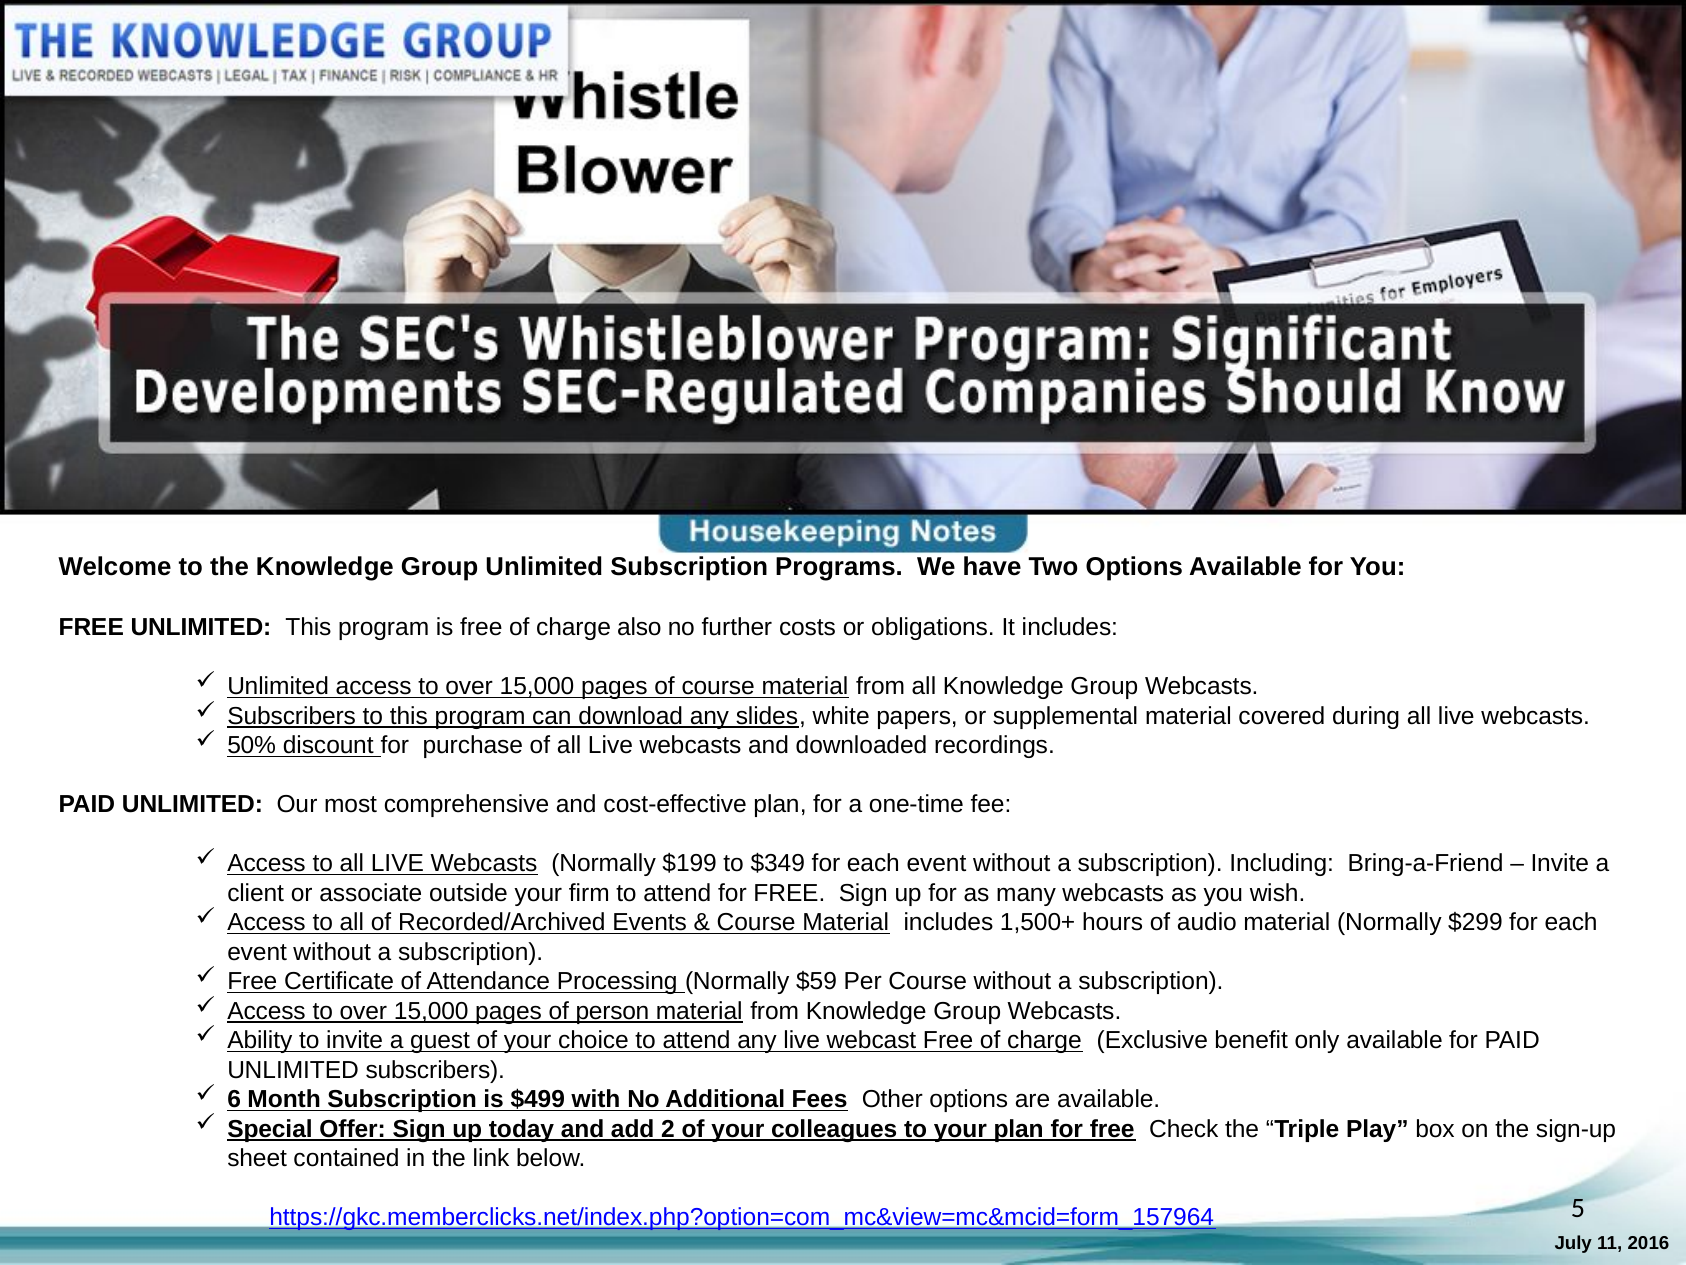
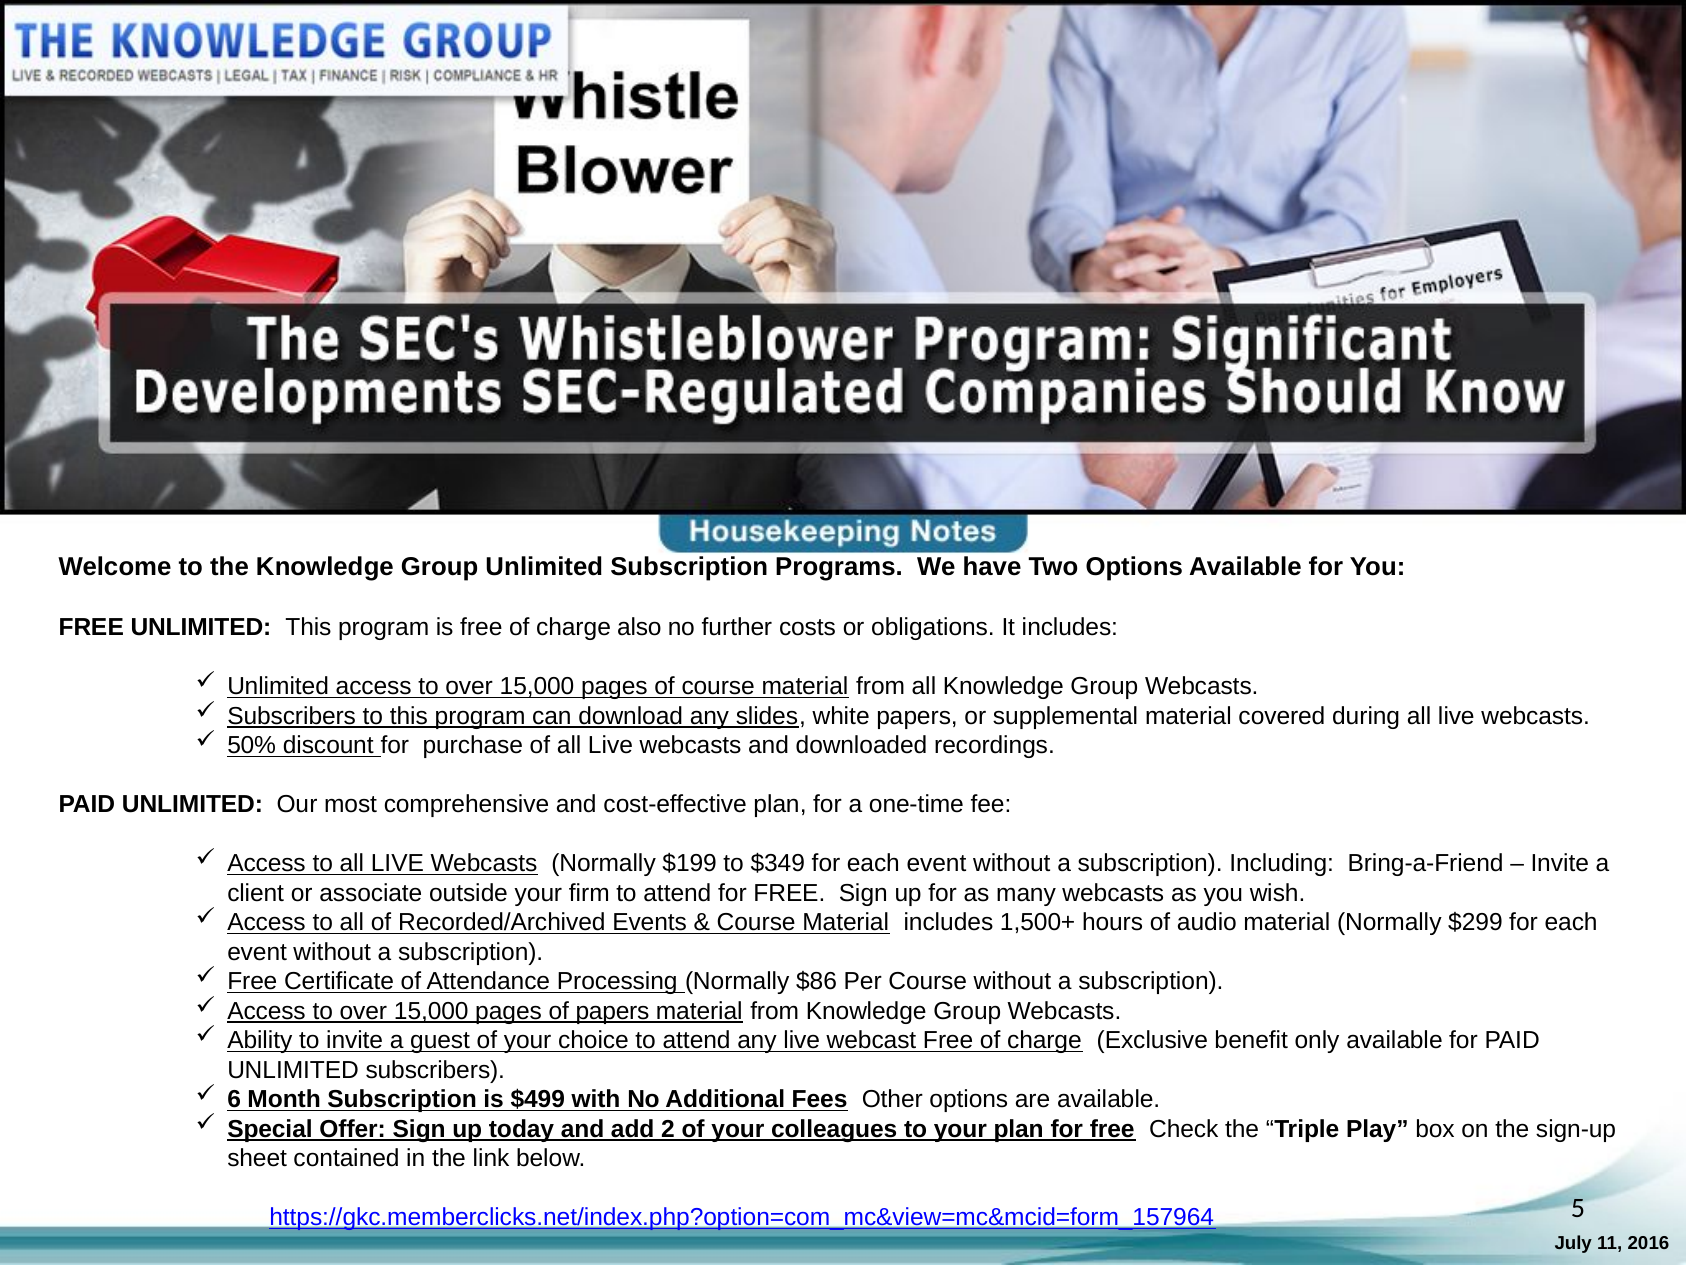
$59: $59 -> $86 (817, 981)
of person: person -> papers (612, 1011)
